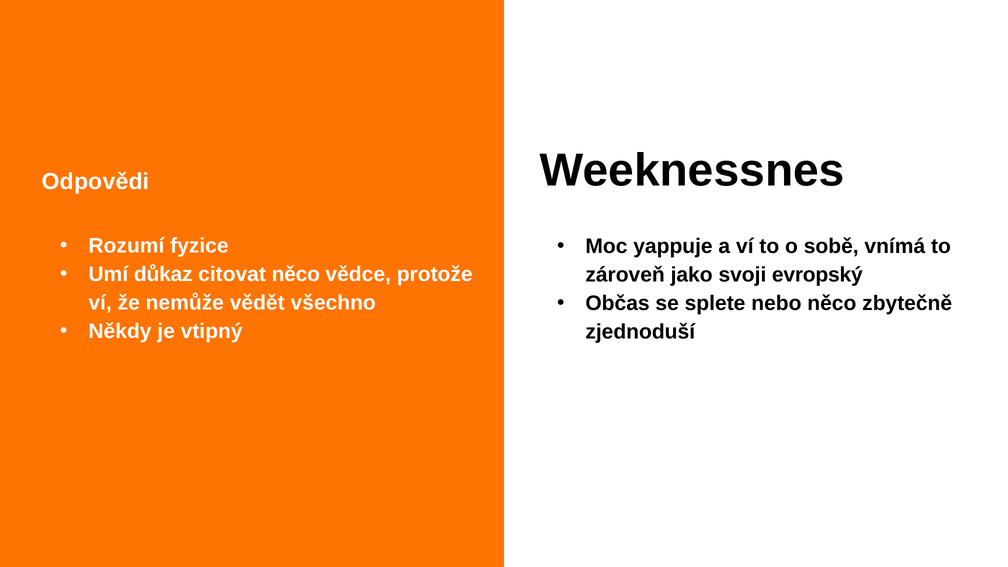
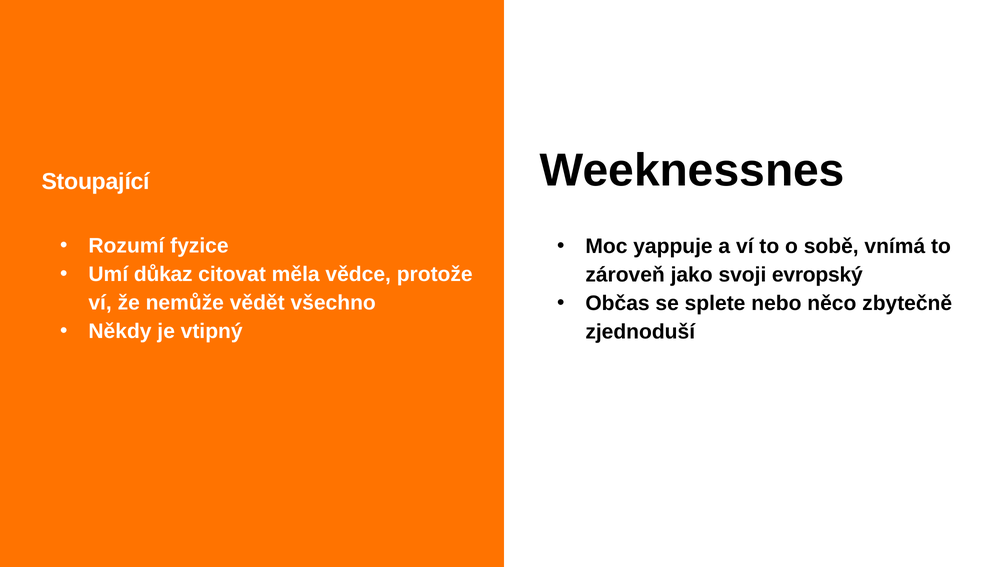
Odpovědi: Odpovědi -> Stoupající (96, 182)
citovat něco: něco -> měla (296, 274)
